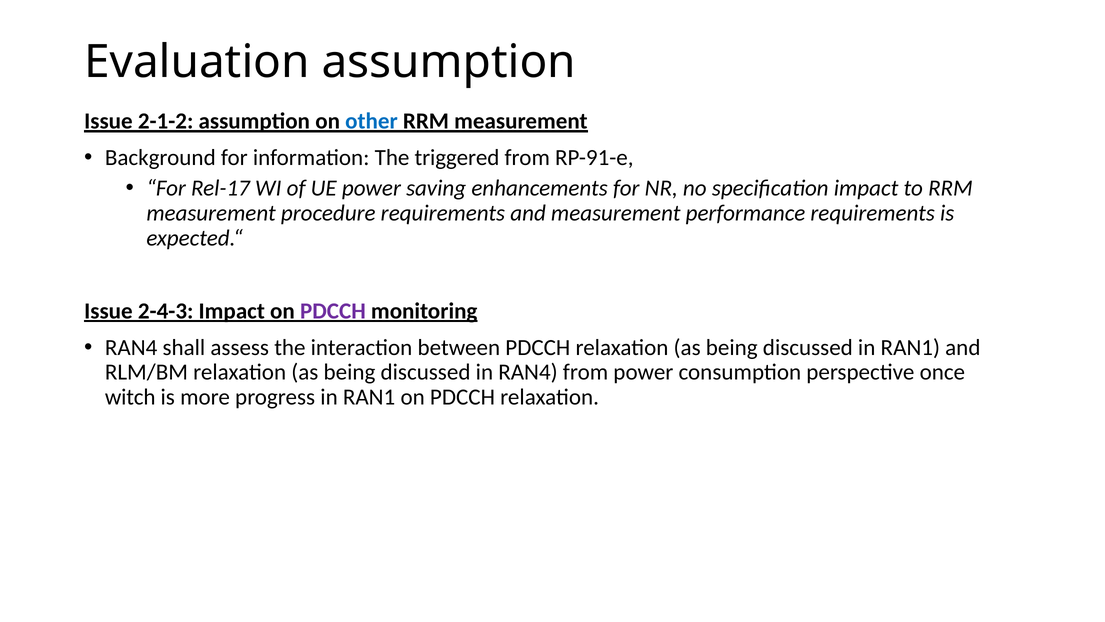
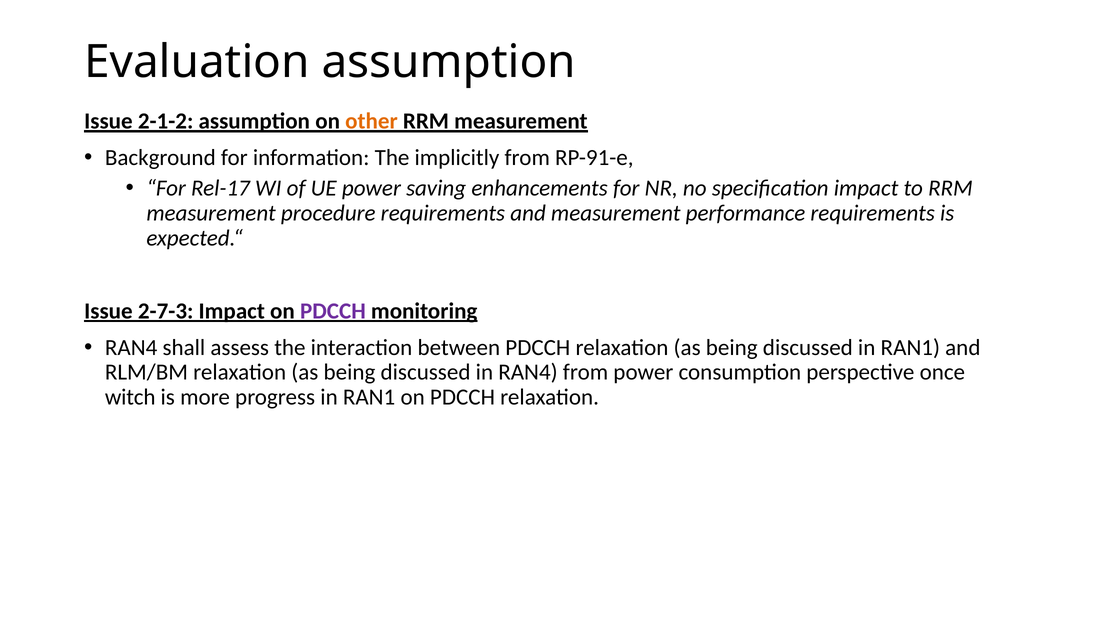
other colour: blue -> orange (371, 121)
triggered: triggered -> implicitly (457, 158)
2-4-3: 2-4-3 -> 2-7-3 (166, 311)
